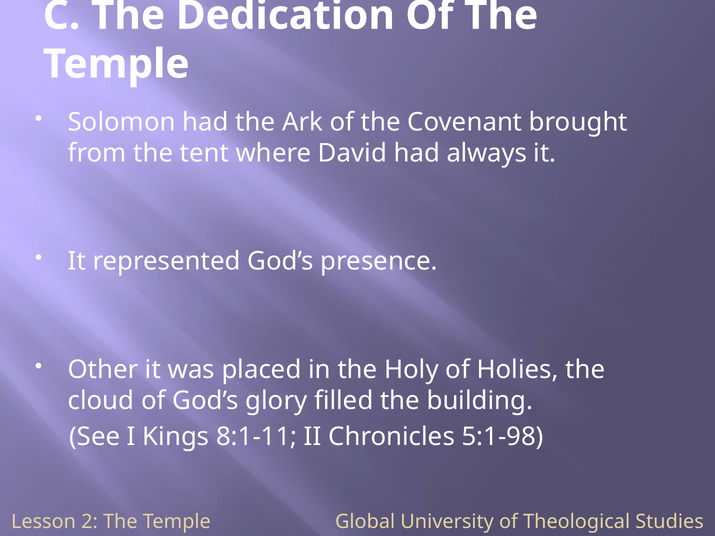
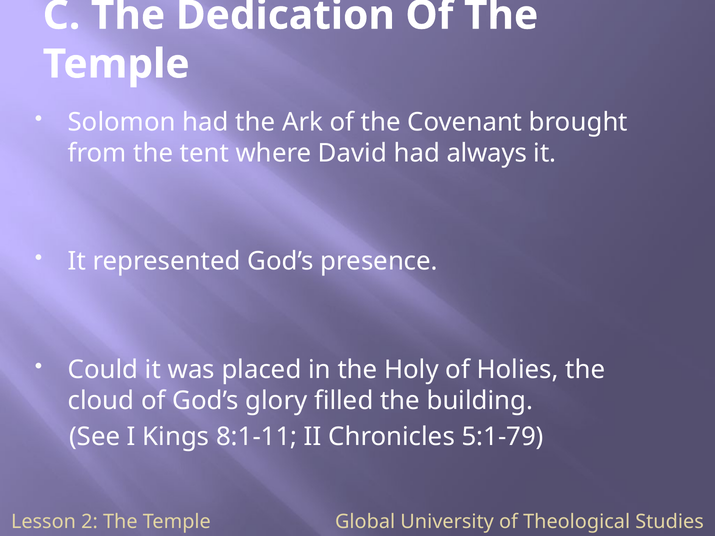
Other: Other -> Could (103, 370)
5:1-98: 5:1-98 -> 5:1-79 (503, 437)
